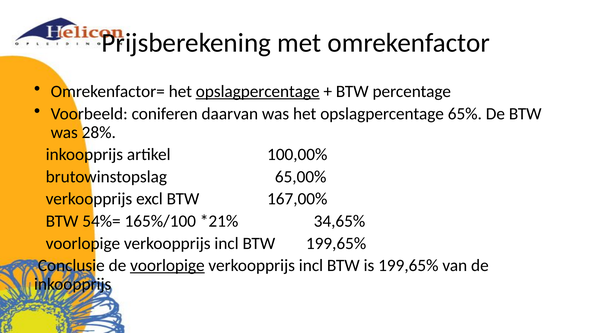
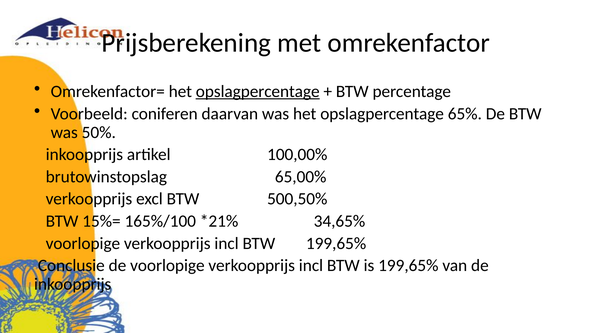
28%: 28% -> 50% (99, 132)
167,00%: 167,00% -> 500,50% (297, 199)
54%=: 54%= -> 15%= (101, 221)
voorlopige underline: present -> none (167, 266)
